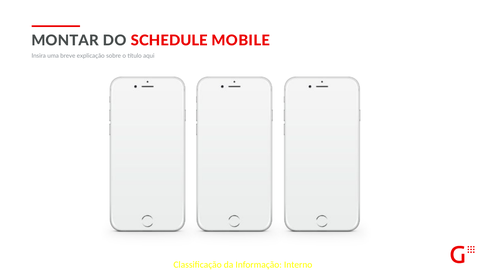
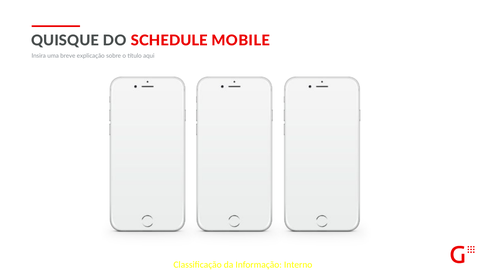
MONTAR: MONTAR -> QUISQUE (65, 41)
